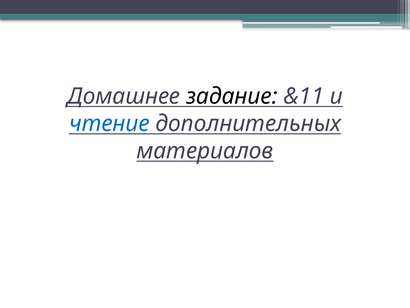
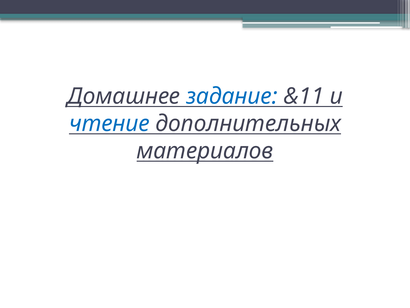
задание colour: black -> blue (232, 96)
